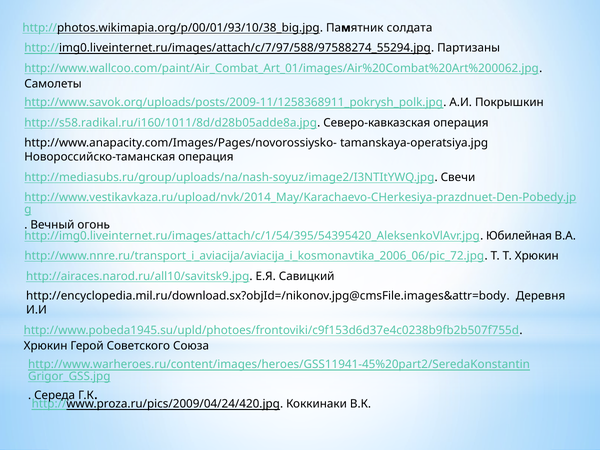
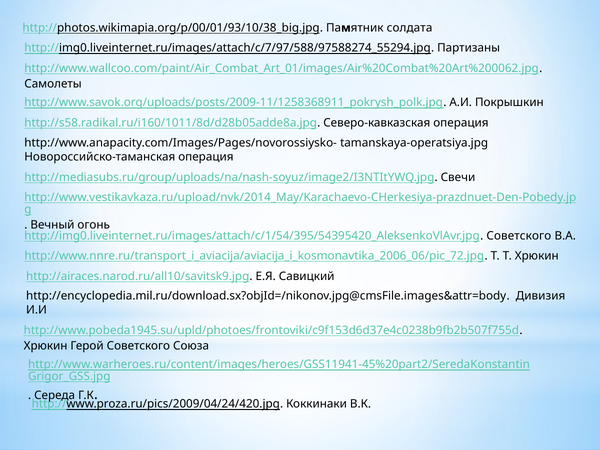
http://img0.liveinternet.ru/images/attach/c/1/54/395/54395420_AleksenkoVlAvr.jpg Юбилейная: Юбилейная -> Советского (519, 236)
Деревня: Деревня -> Дивизия (541, 296)
